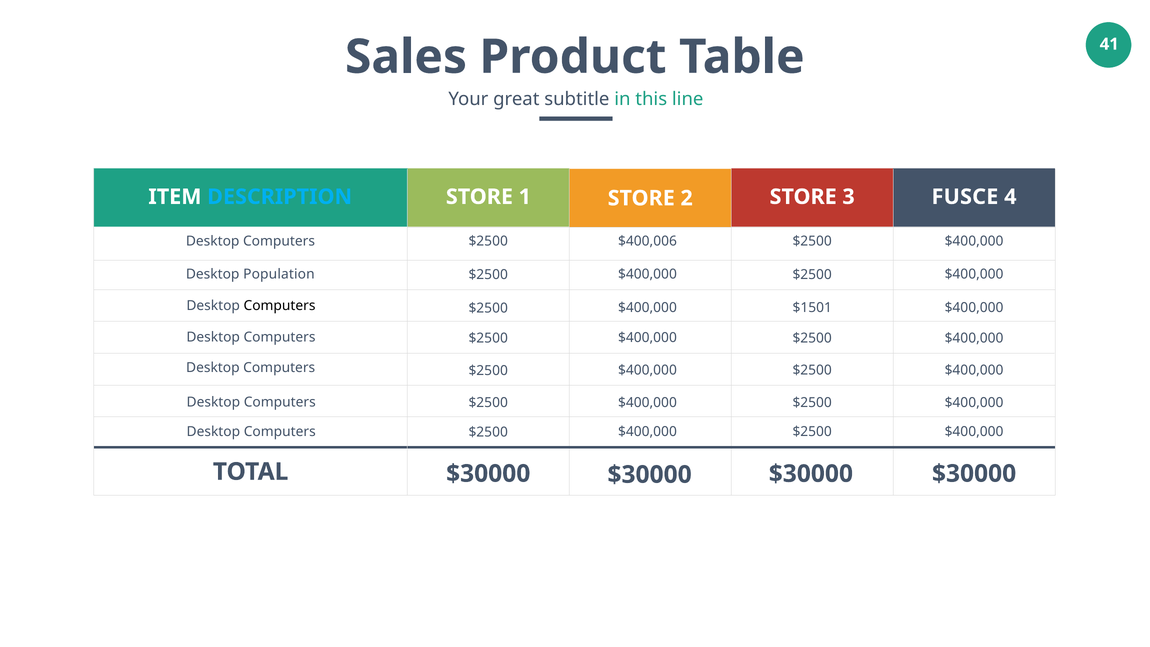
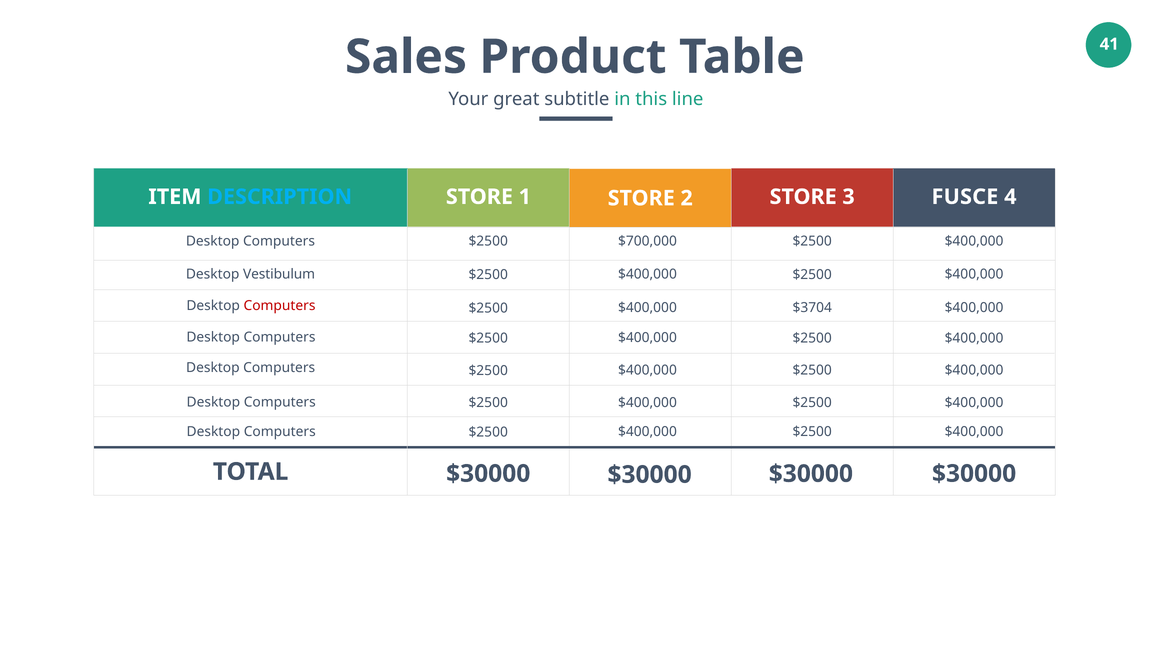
$400,006: $400,006 -> $700,000 (647, 241)
Population: Population -> Vestibulum (279, 274)
Computers colour: black -> red (280, 306)
$1501: $1501 -> $3704 (812, 308)
